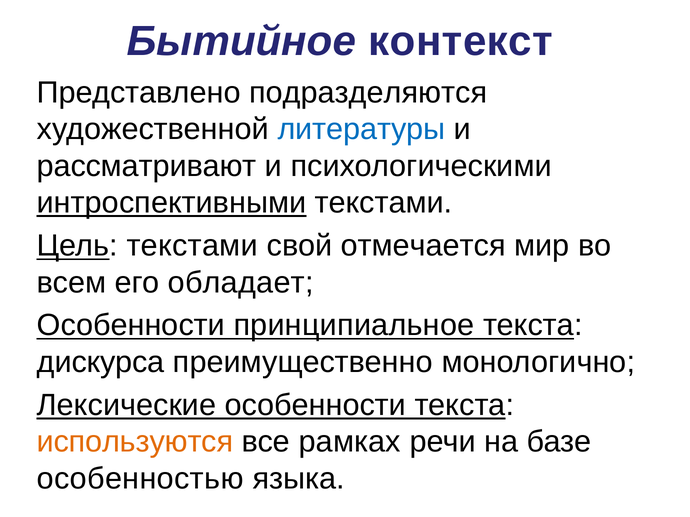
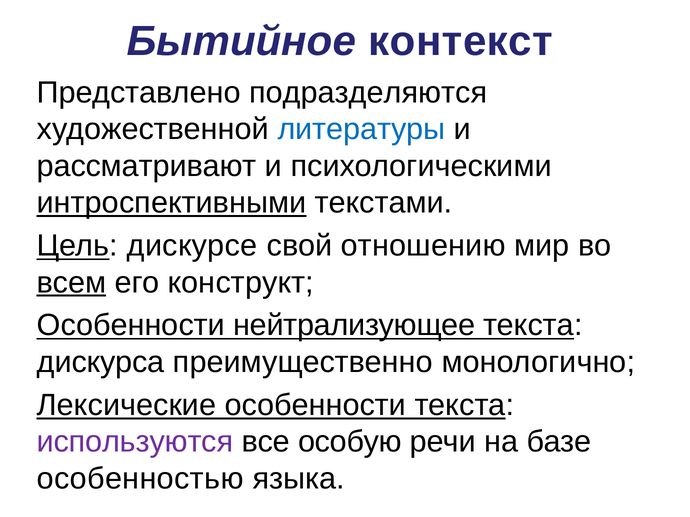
Цель текстами: текстами -> дискурсе (192, 246)
отмечается: отмечается -> отношению (423, 246)
всем underline: none -> present (71, 283)
обладает: обладает -> конструкт (241, 283)
принципиальное: принципиальное -> нейтрализующее (354, 326)
используются colour: orange -> purple (135, 442)
рамках: рамках -> особую (350, 442)
